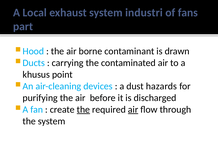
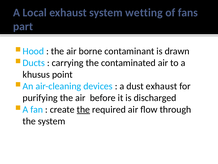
industri: industri -> wetting (144, 13)
dust hazards: hazards -> exhaust (161, 86)
air underline: present -> none (133, 109)
